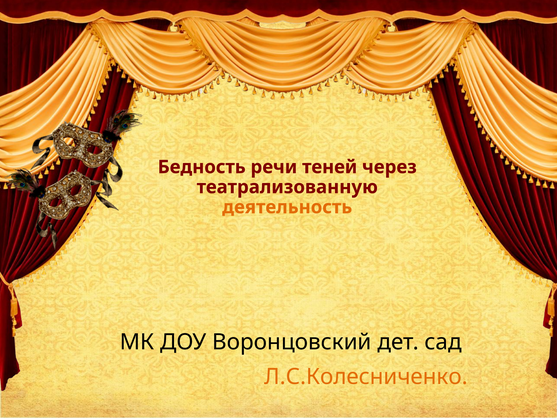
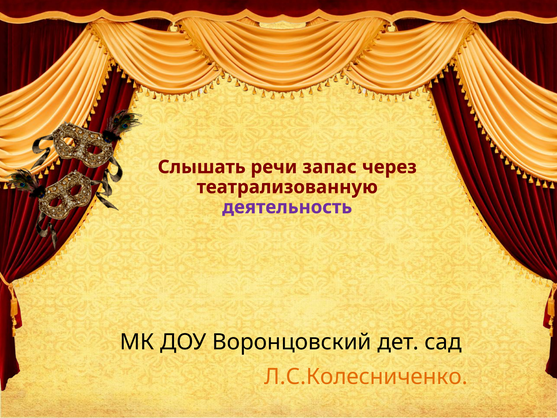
Бедность: Бедность -> Слышать (202, 167)
теней: теней -> запас (330, 167)
деятельность colour: orange -> purple (287, 207)
